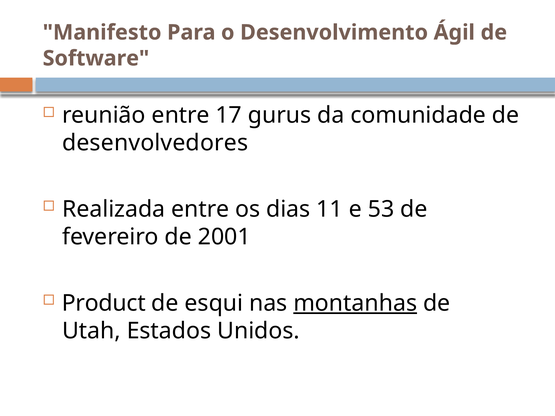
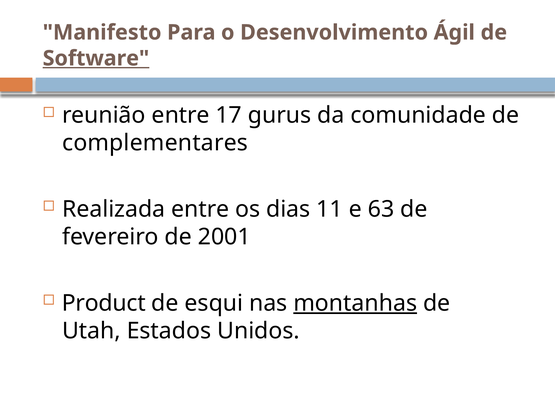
Software underline: none -> present (96, 58)
desenvolvedores: desenvolvedores -> complementares (155, 143)
53: 53 -> 63 (381, 209)
